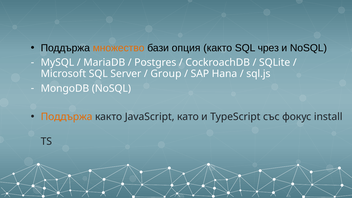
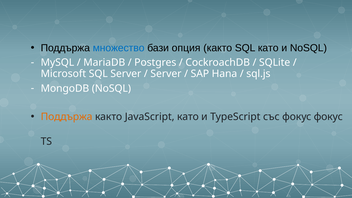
множество colour: orange -> blue (119, 48)
SQL чрез: чрез -> като (268, 48)
Group: Group -> Server (166, 74)
фокус install: install -> фокус (328, 117)
